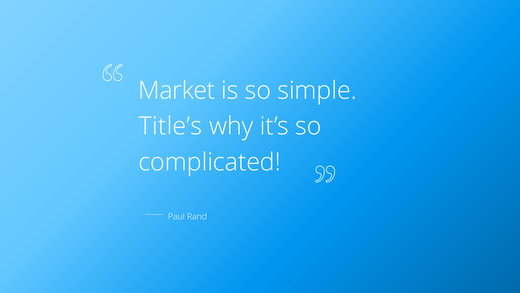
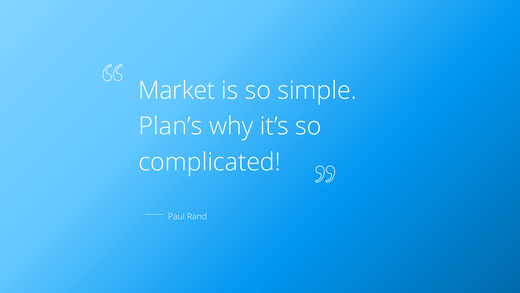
Title’s: Title’s -> Plan’s (171, 126)
